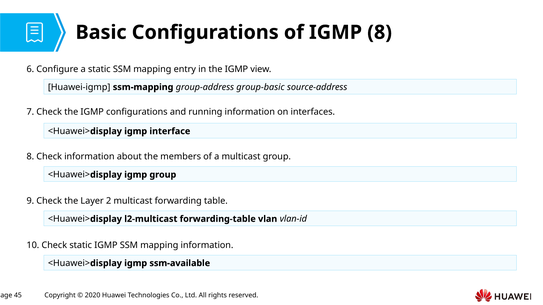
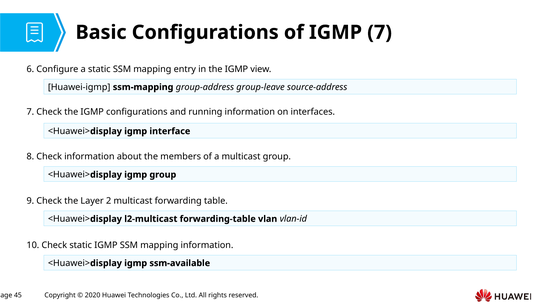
IGMP 8: 8 -> 7 (380, 32)
group-basic: group-basic -> group-leave (261, 87)
